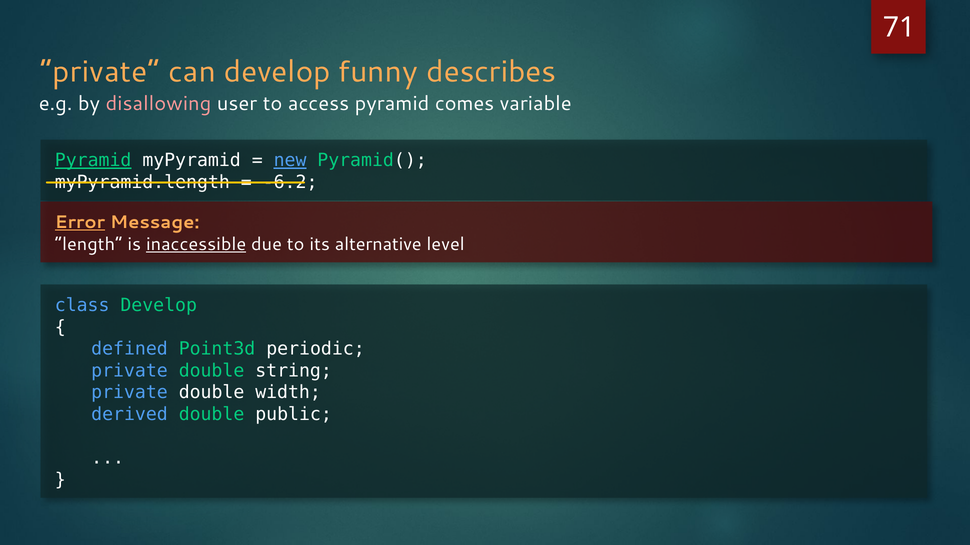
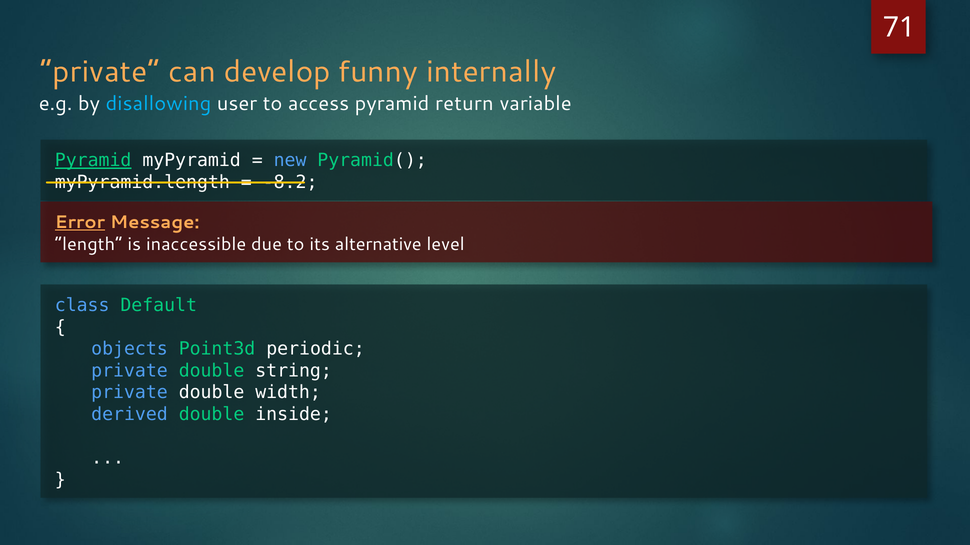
describes: describes -> internally (491, 72)
disallowing colour: pink -> light blue (158, 104)
comes: comes -> return (464, 104)
new underline: present -> none (290, 161)
-6.2: -6.2 -> -8.2 (290, 182)
inaccessible underline: present -> none (196, 244)
class Develop: Develop -> Default (159, 306)
defined: defined -> objects (129, 349)
public: public -> inside (294, 415)
